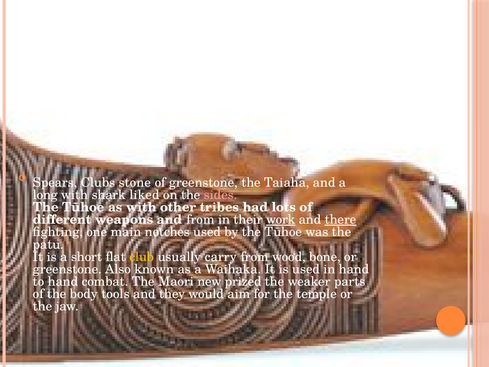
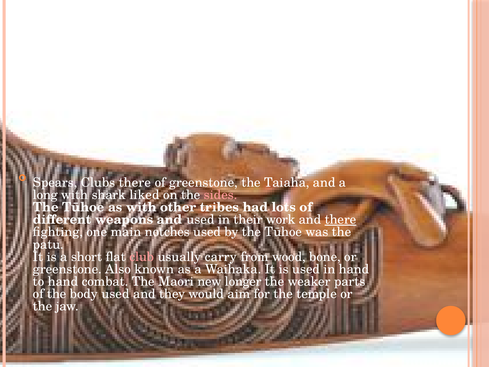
Clubs stone: stone -> there (135, 182)
and from: from -> used (201, 219)
work underline: present -> none (281, 219)
club colour: yellow -> pink (142, 257)
prized: prized -> longer (243, 281)
body tools: tools -> used (116, 294)
